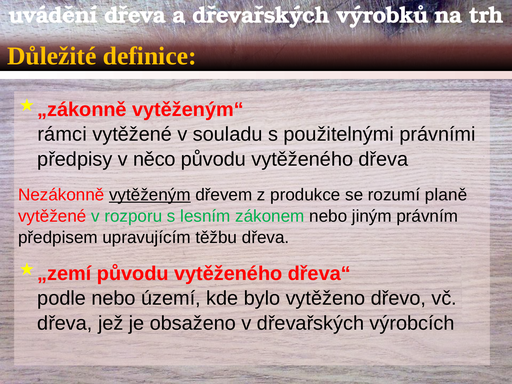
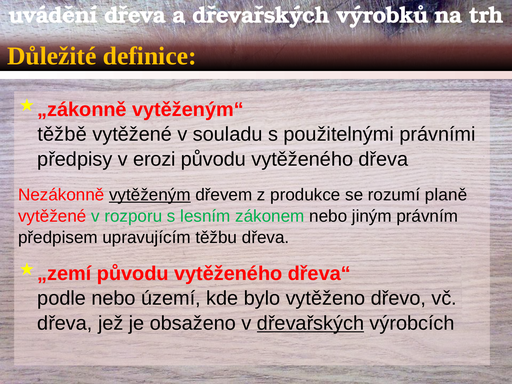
rámci: rámci -> těžbě (62, 134)
něco: něco -> erozi (154, 159)
dřevařských underline: none -> present (311, 323)
